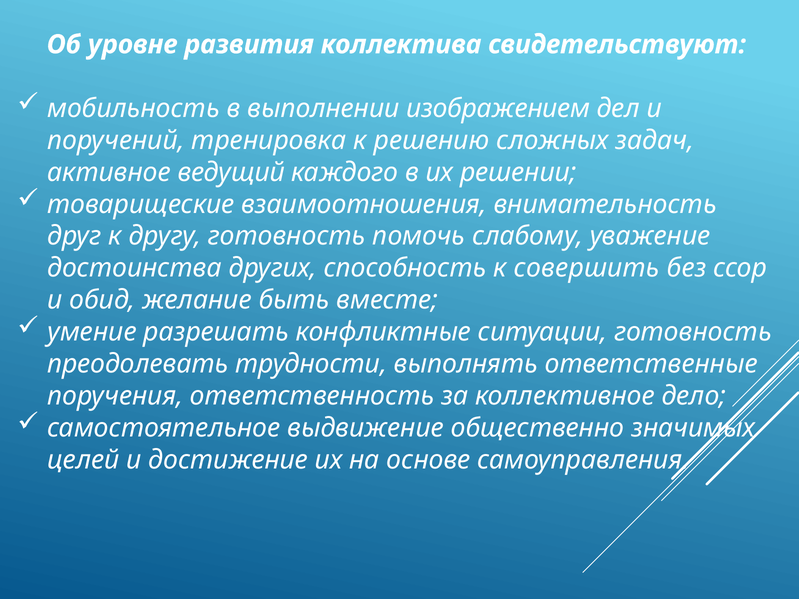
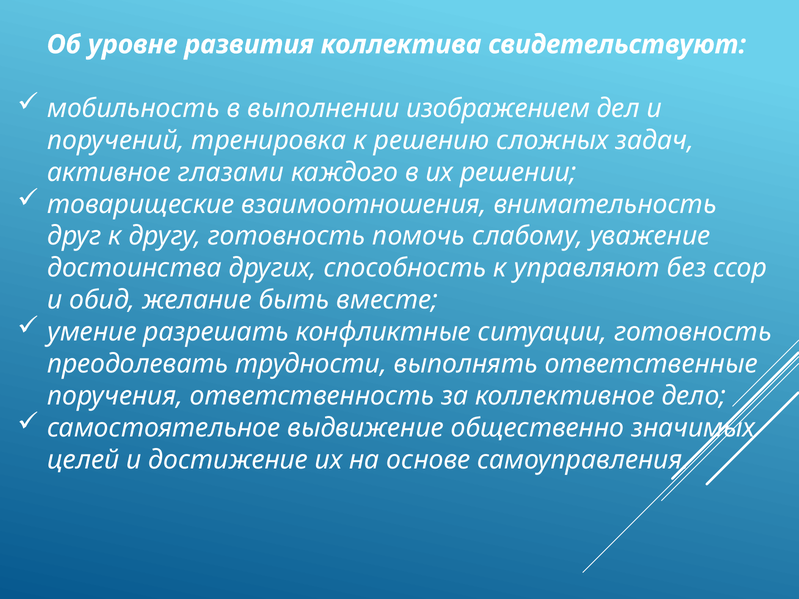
ведущий: ведущий -> глазами (231, 172)
совершить: совершить -> управляют (587, 268)
